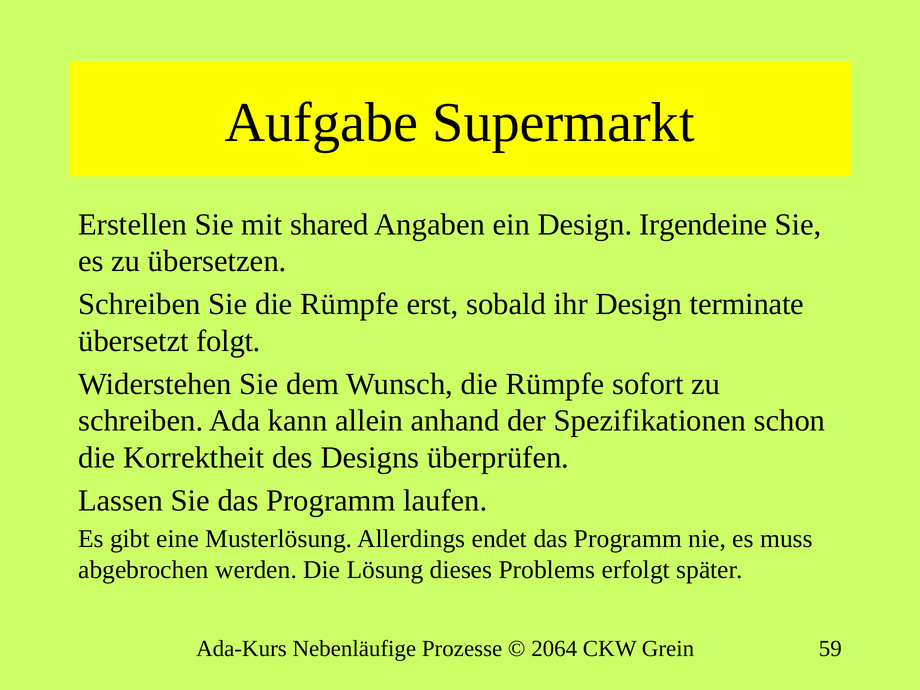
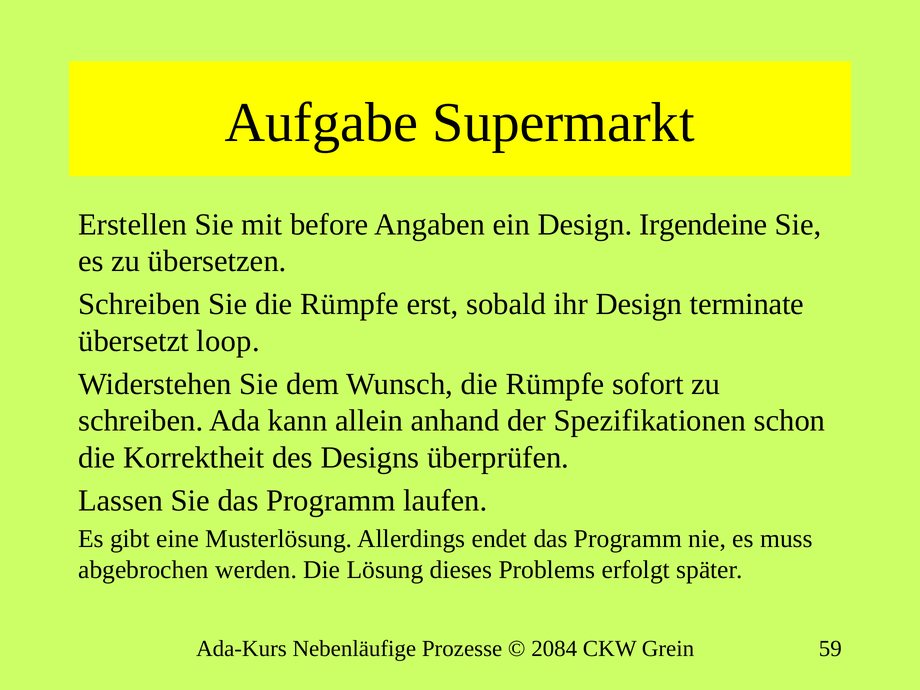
shared: shared -> before (329, 224)
folgt: folgt -> loop (228, 341)
2064: 2064 -> 2084 (554, 649)
